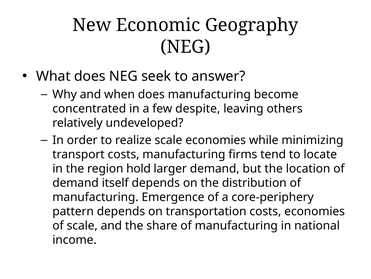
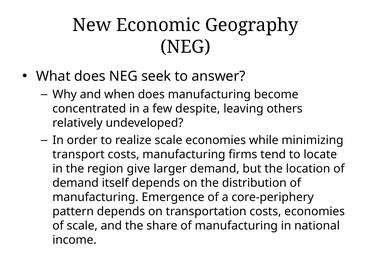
hold: hold -> give (138, 168)
